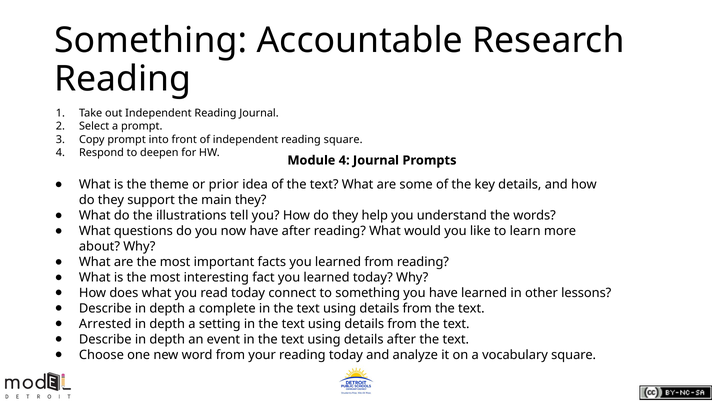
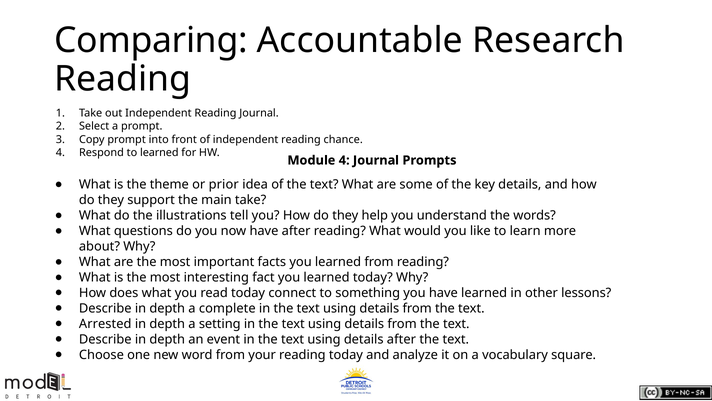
Something: Something -> Comparing (151, 41)
reading square: square -> chance (343, 139)
to deepen: deepen -> learned (159, 152)
main they: they -> take (251, 200)
